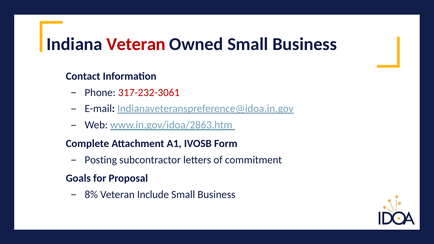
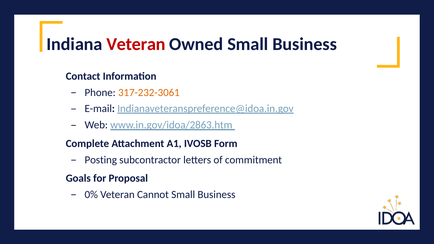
317-232-3061 colour: red -> orange (149, 92)
8%: 8% -> 0% (91, 195)
Include: Include -> Cannot (153, 195)
